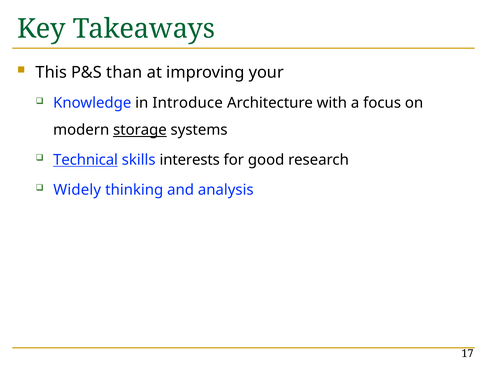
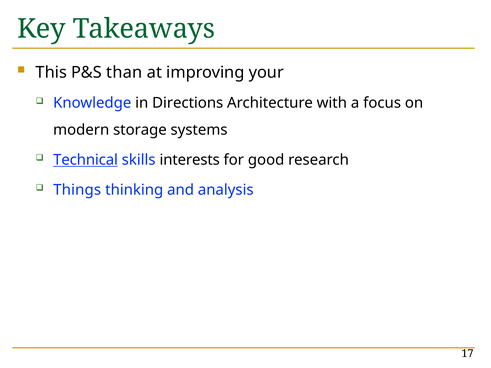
Introduce: Introduce -> Directions (188, 103)
storage underline: present -> none (140, 130)
Widely: Widely -> Things (77, 190)
